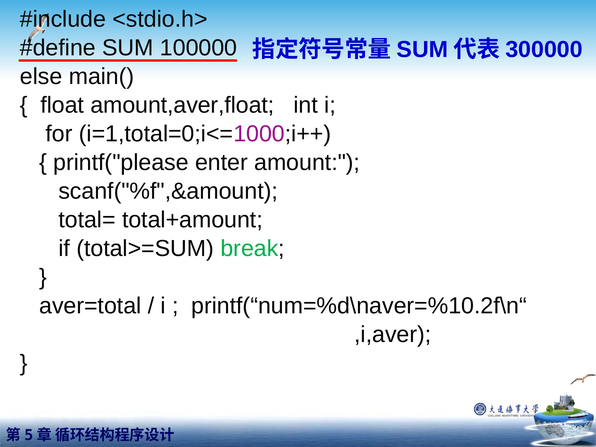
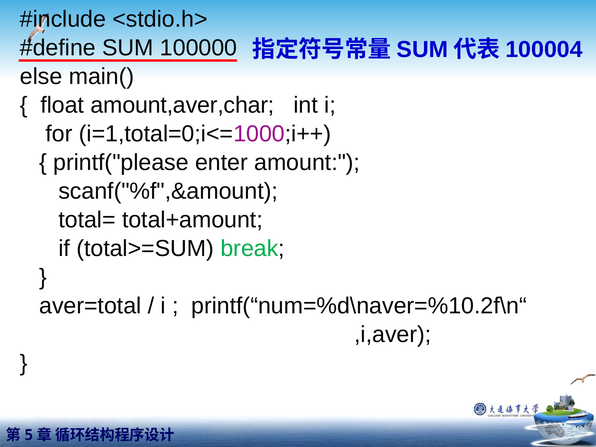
300000: 300000 -> 100004 (544, 49)
amount,aver,float: amount,aver,float -> amount,aver,char (182, 105)
